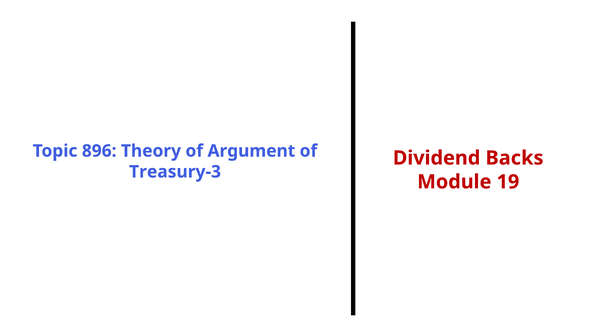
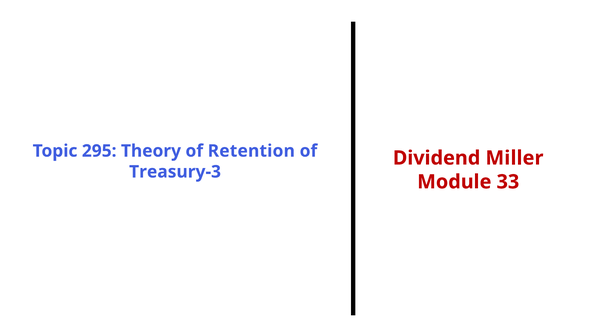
896: 896 -> 295 (99, 151)
Argument: Argument -> Retention (251, 151)
Backs: Backs -> Miller (514, 158)
19: 19 -> 33 (508, 182)
